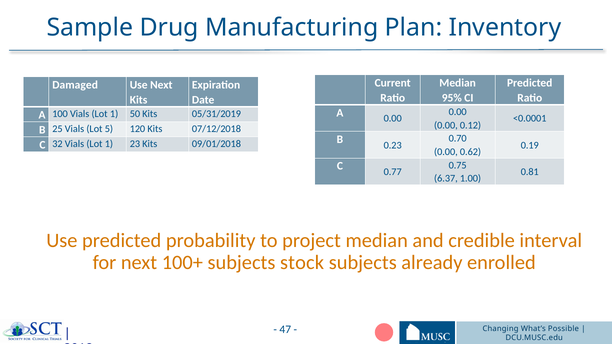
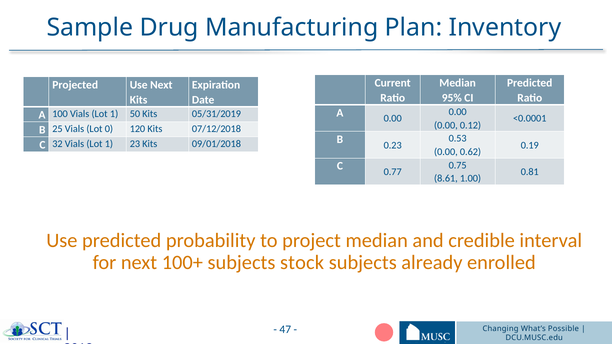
Damaged: Damaged -> Projected (75, 85)
5: 5 -> 0 (109, 129)
0.70: 0.70 -> 0.53 (458, 139)
6.37: 6.37 -> 8.61 (446, 179)
